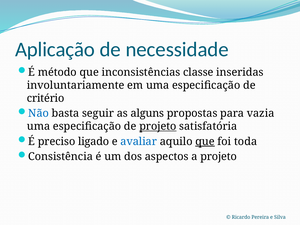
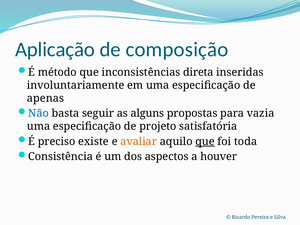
necessidade: necessidade -> composição (177, 50)
classe: classe -> direta (198, 72)
critério: critério -> apenas (45, 98)
projeto underline: present -> none (158, 126)
ligado: ligado -> existe (93, 142)
avaliar colour: blue -> orange (139, 142)
a projeto: projeto -> houver (219, 157)
